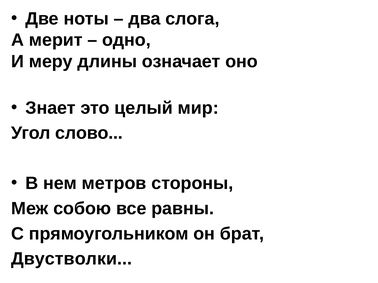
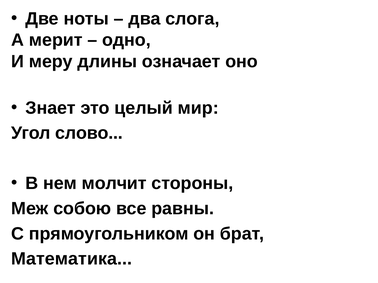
метров: метров -> молчит (114, 184)
Двустволки: Двустволки -> Математика (72, 259)
